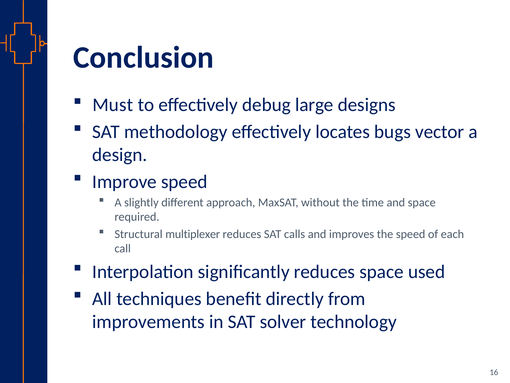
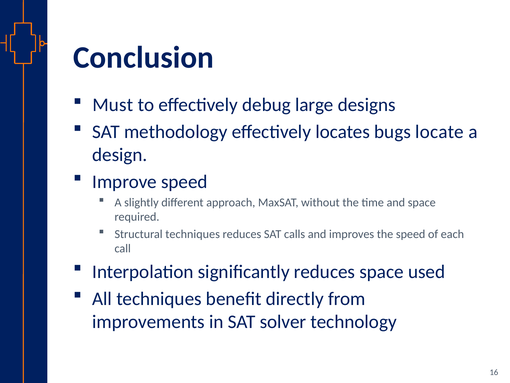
vector: vector -> locate (440, 132)
Structural multiplexer: multiplexer -> techniques (193, 234)
